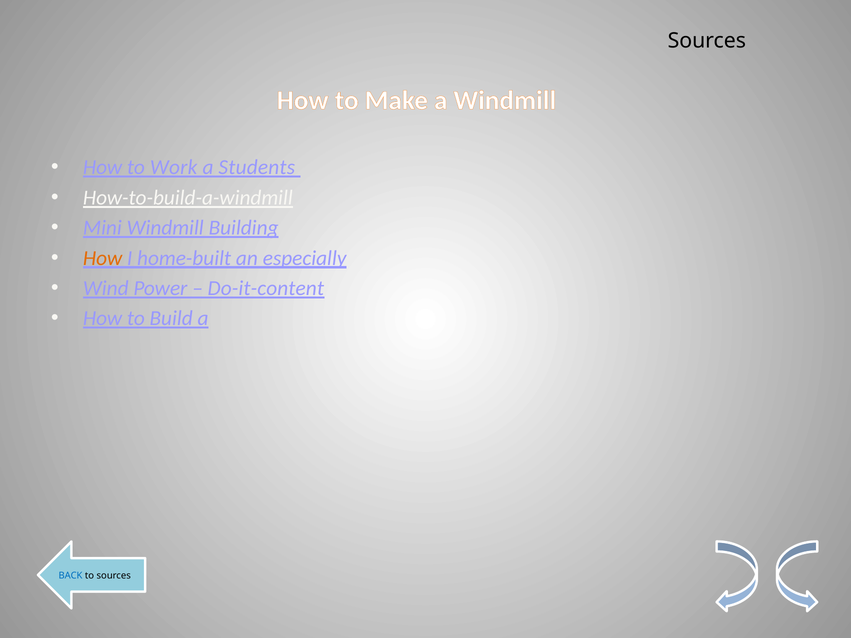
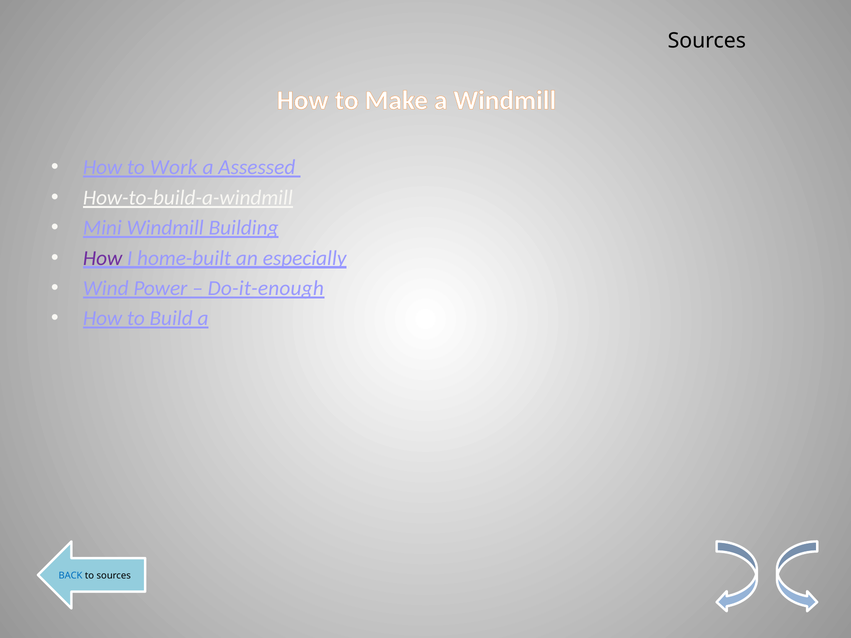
Students: Students -> Assessed (257, 167)
How colour: orange -> purple (103, 258)
Do-it-content: Do-it-content -> Do-it-enough (266, 288)
